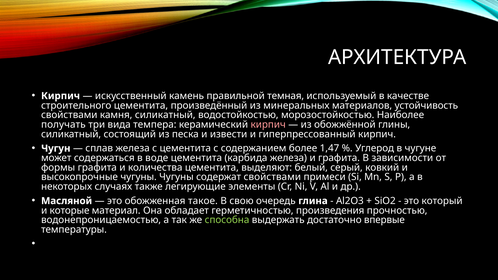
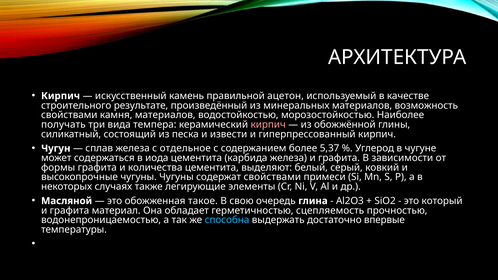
темная: темная -> ацетон (286, 96)
строительного цементита: цементита -> результате (141, 105)
устойчивость: устойчивость -> возможность (426, 105)
камня силикатный: силикатный -> материалов (165, 115)
с цементита: цементита -> отдельное (185, 148)
1,47: 1,47 -> 5,37 (330, 148)
воде: воде -> иода (157, 158)
которые: которые -> графита (69, 211)
произведения: произведения -> сцепляемость (330, 211)
способна colour: light green -> light blue (227, 220)
